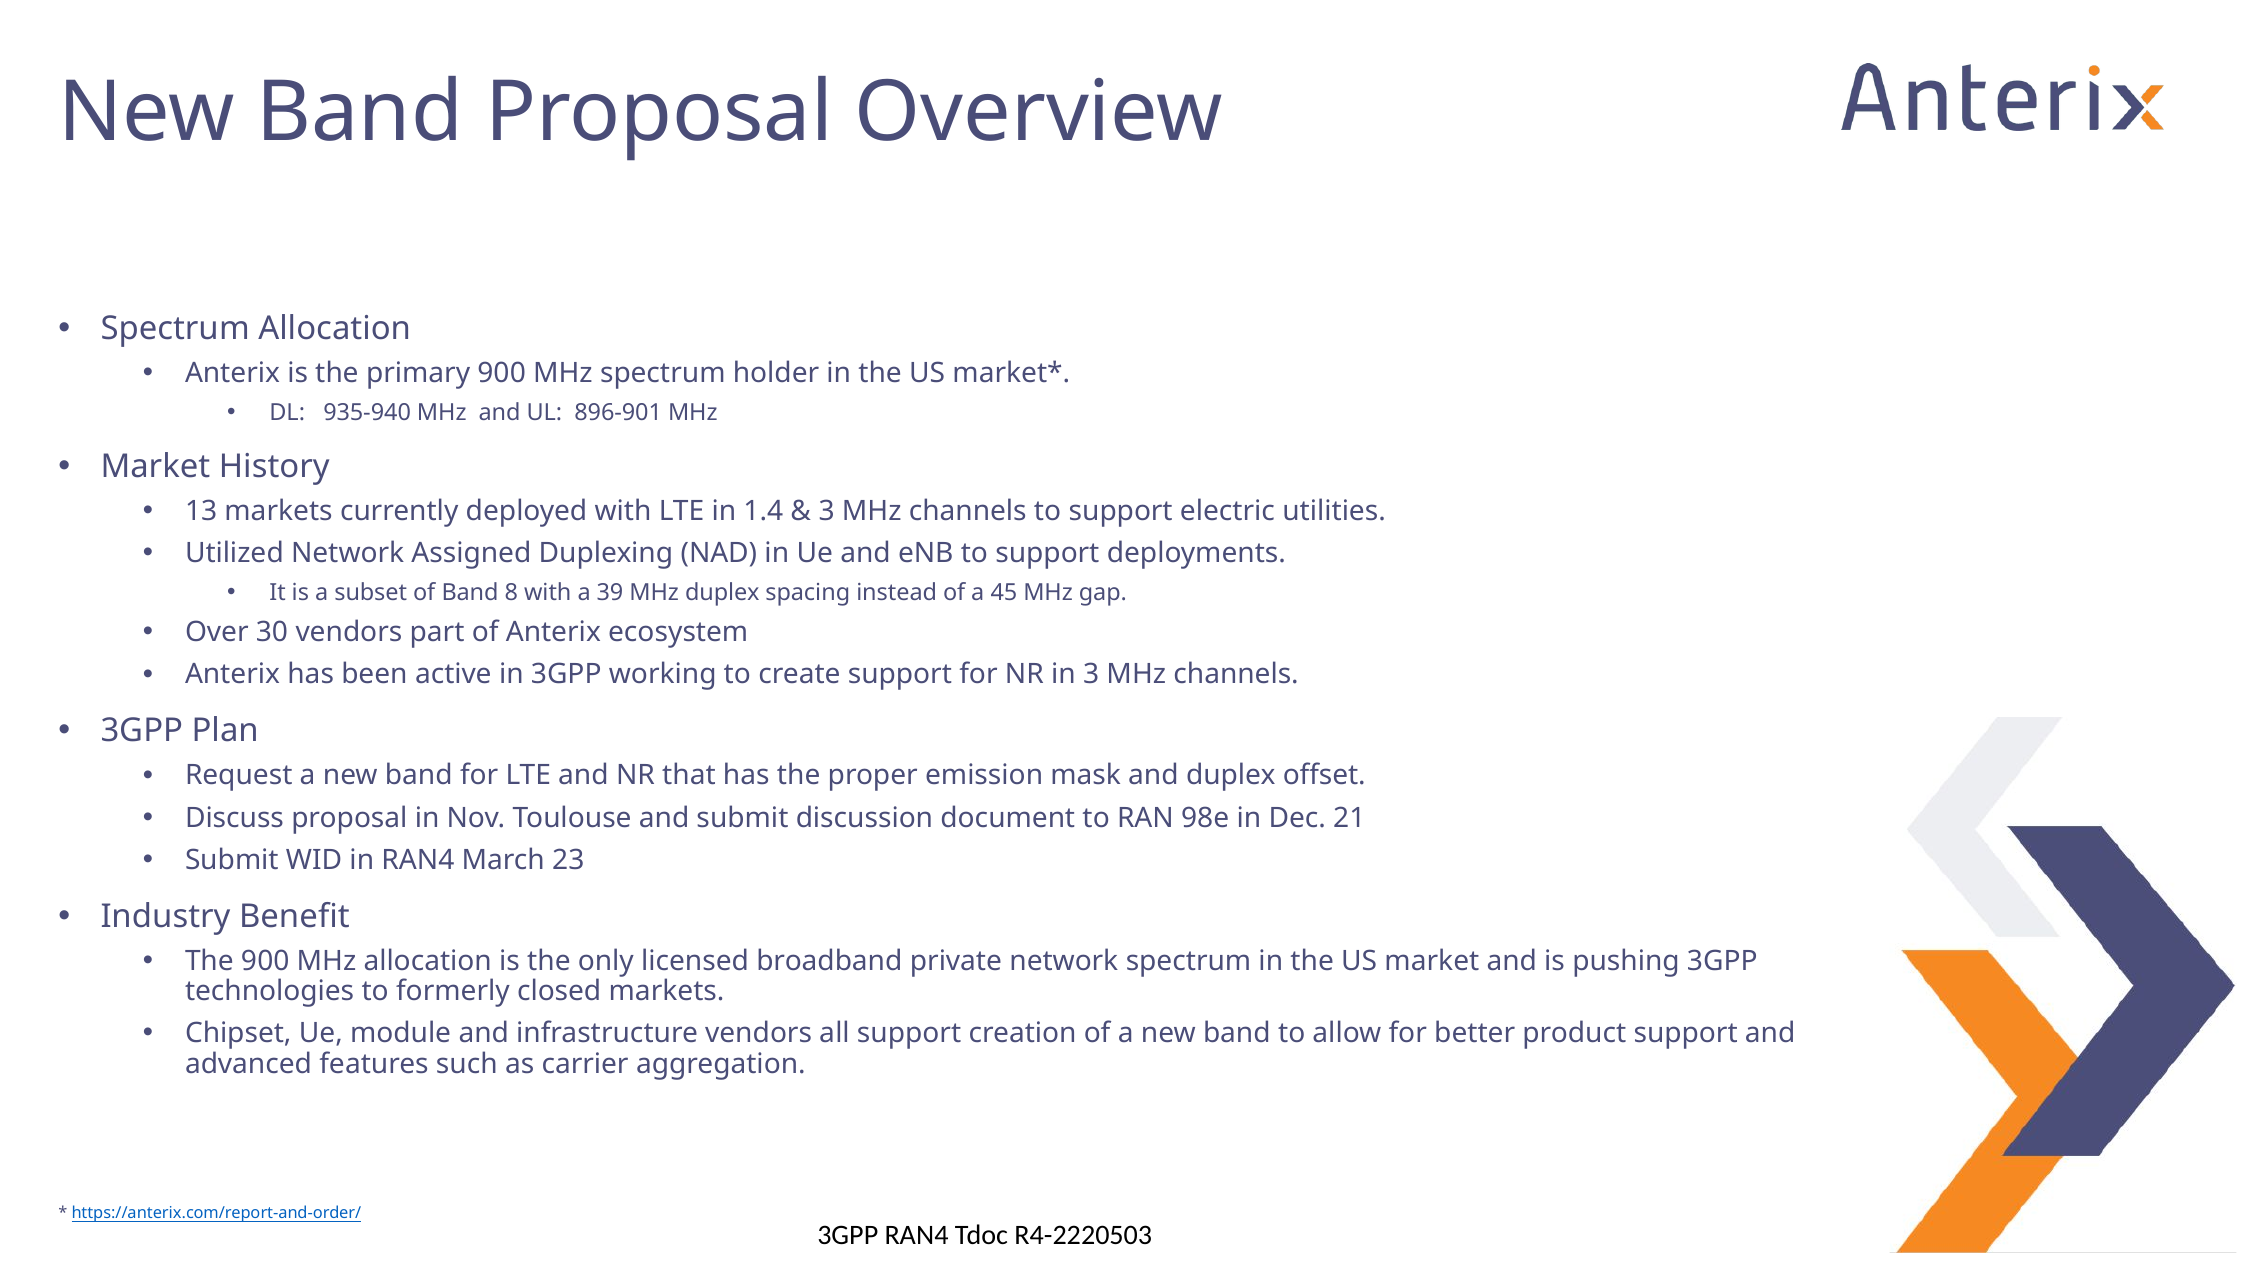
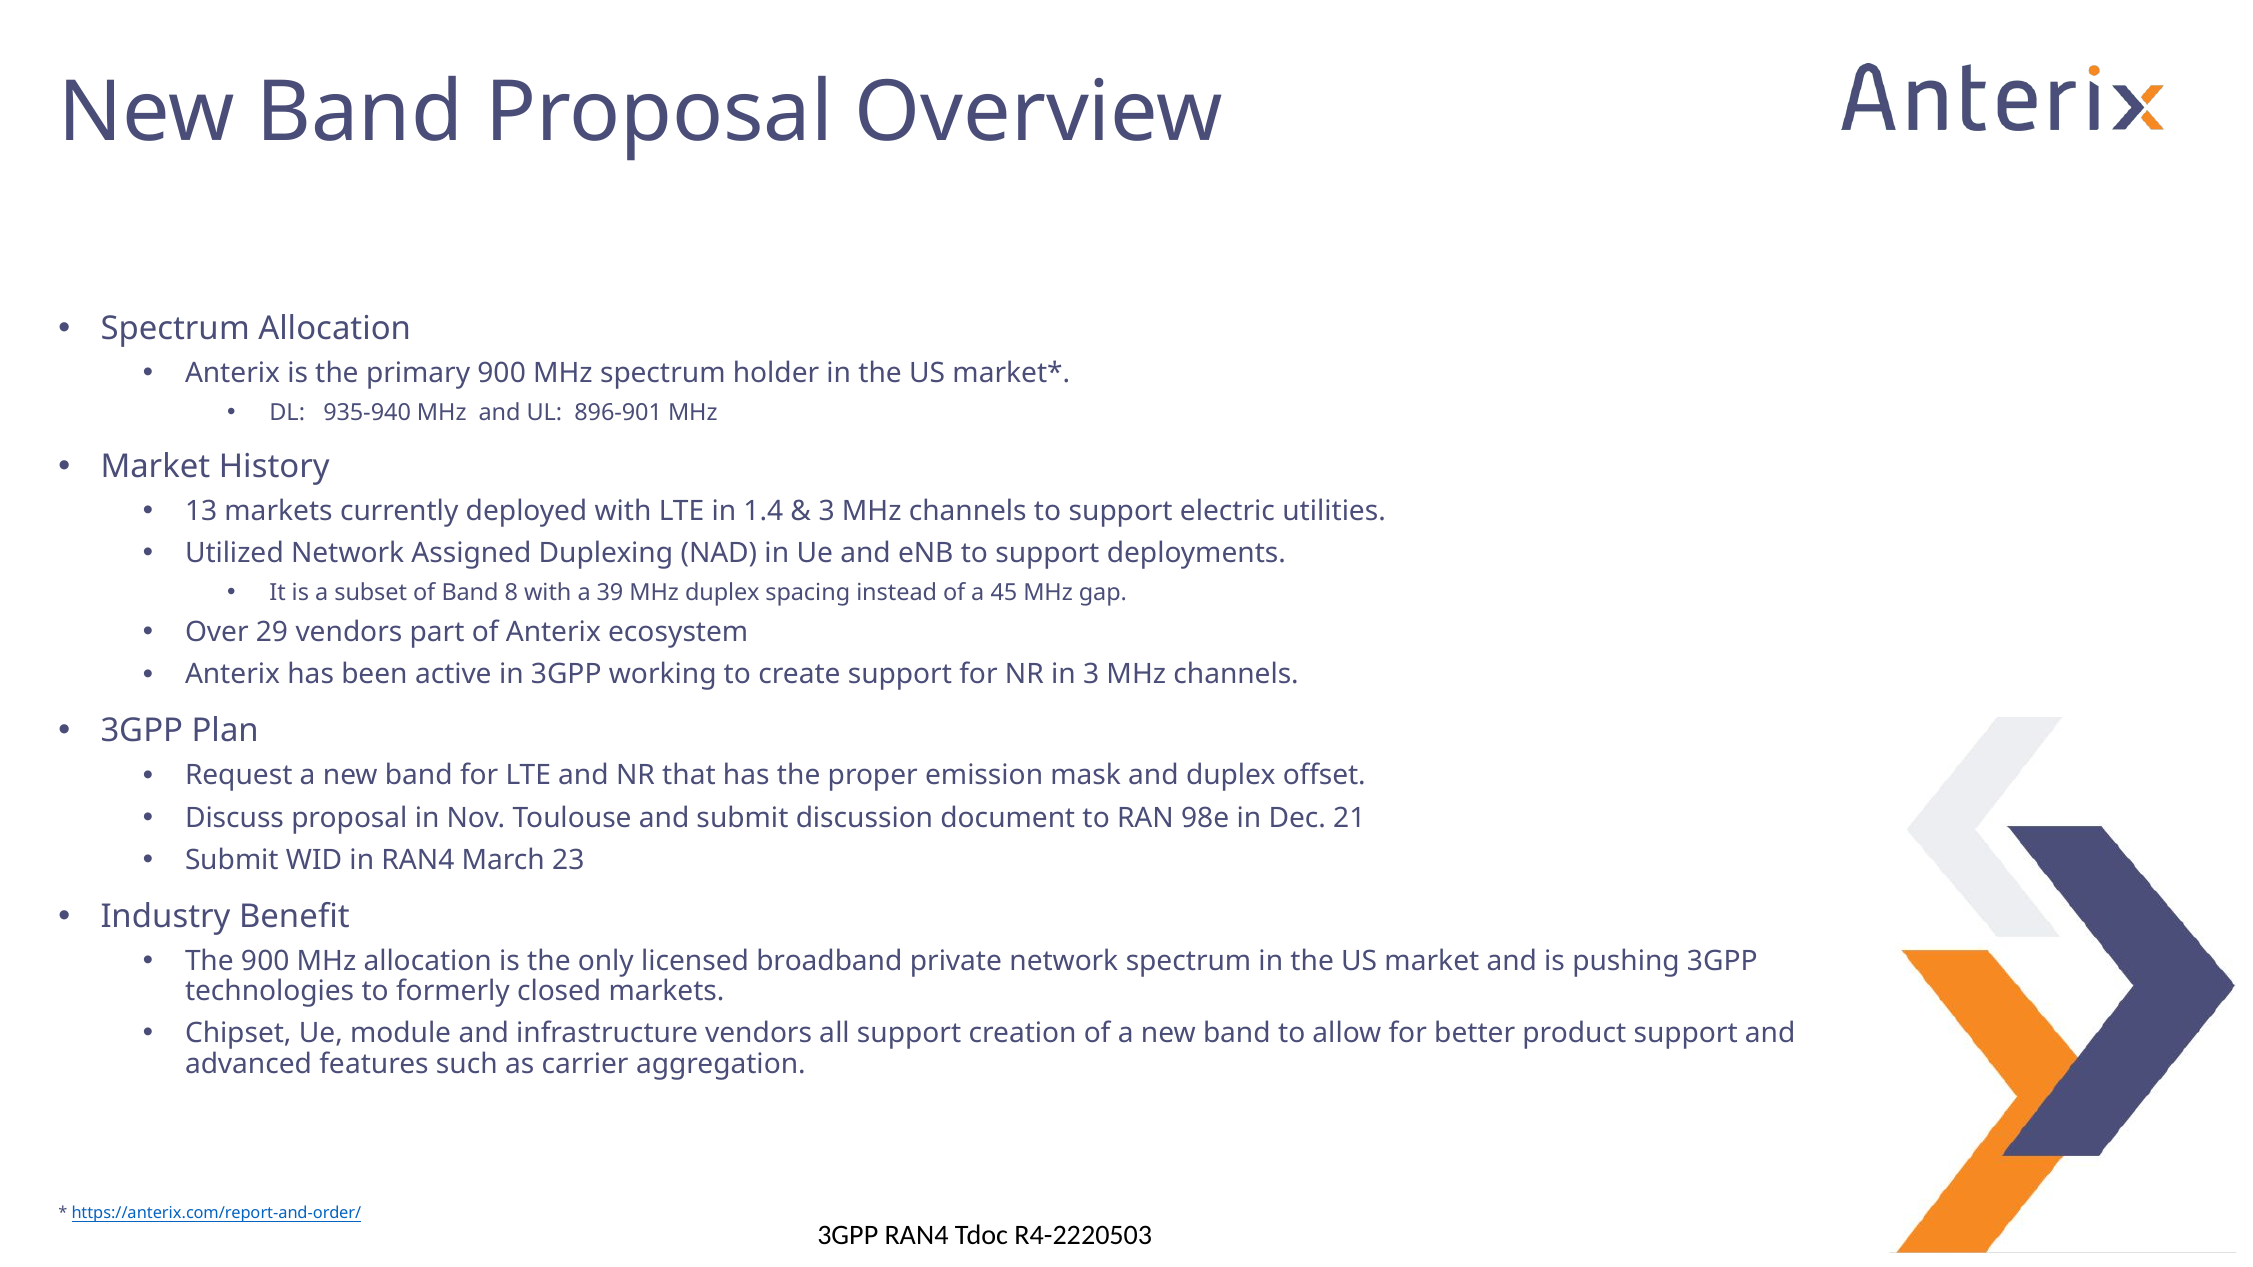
30: 30 -> 29 (272, 633)
